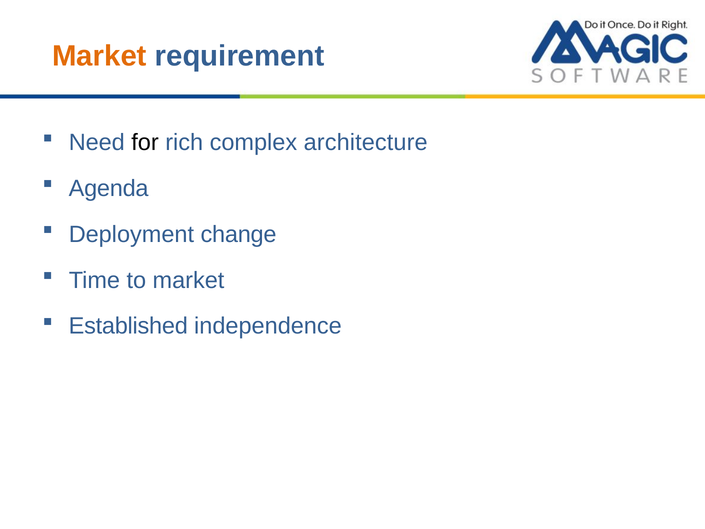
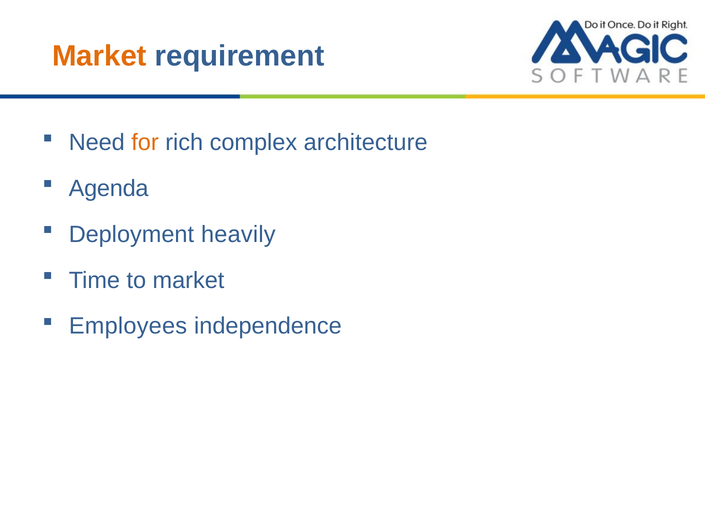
for colour: black -> orange (145, 143)
change: change -> heavily (238, 234)
Established: Established -> Employees (128, 326)
